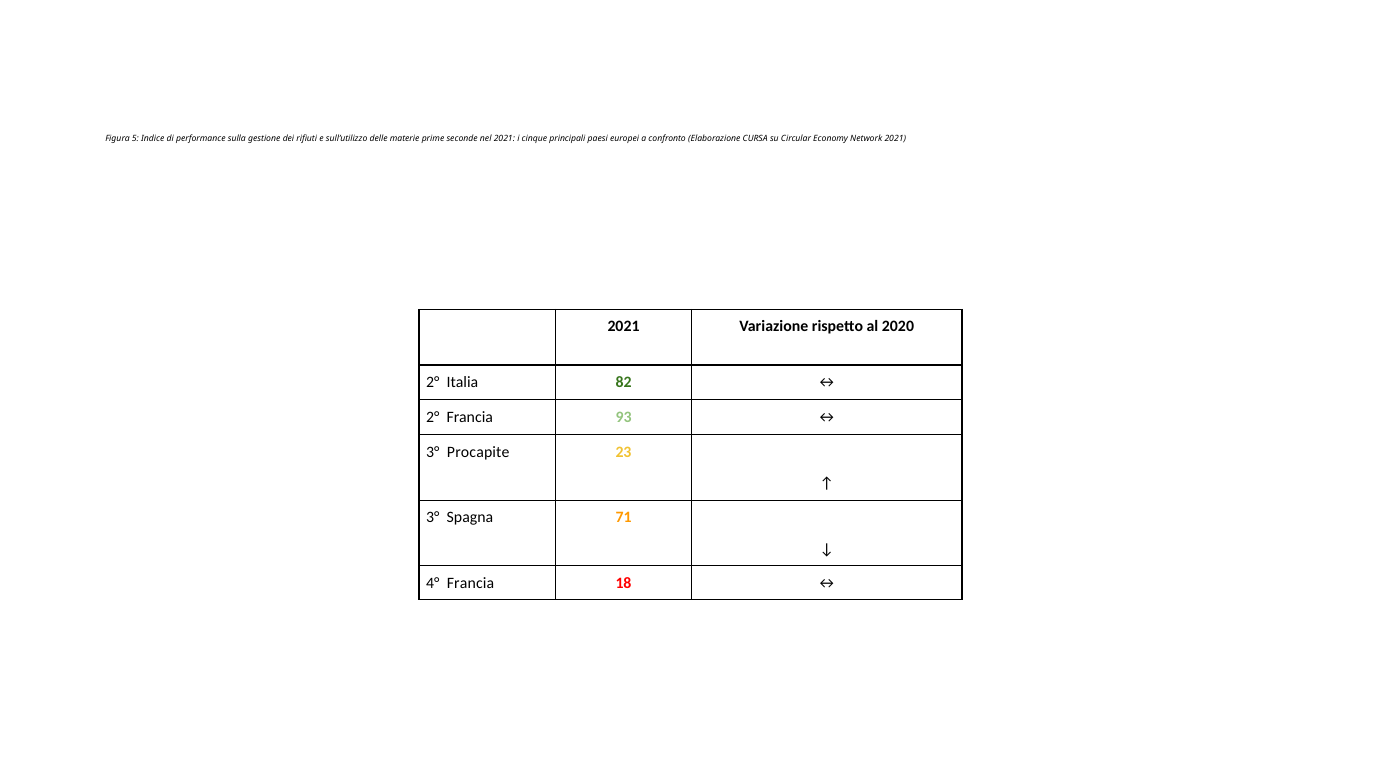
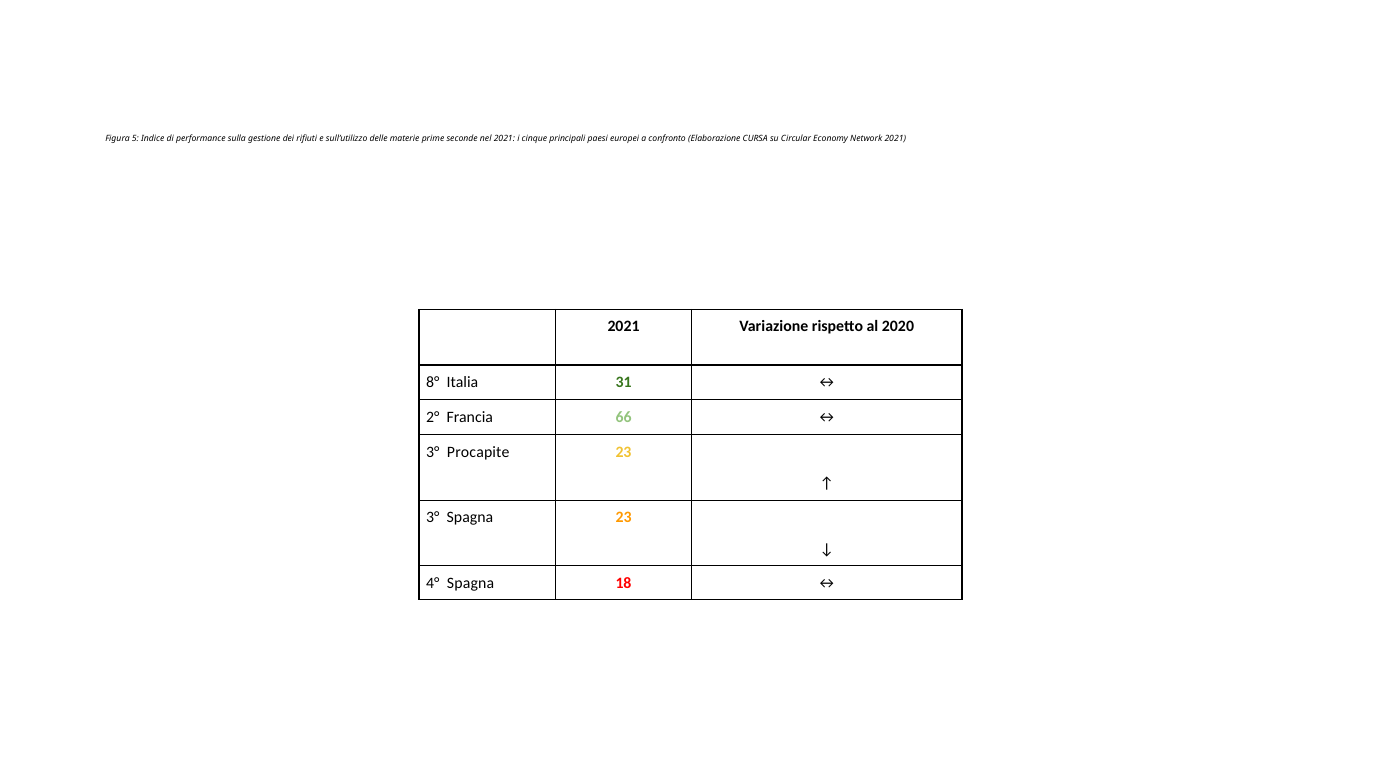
2°: 2° -> 8° (433, 382)
82: 82 -> 31 (624, 382)
93: 93 -> 66 (624, 417)
Spagna 71: 71 -> 23 (624, 517)
4° Francia: Francia -> Spagna (471, 583)
